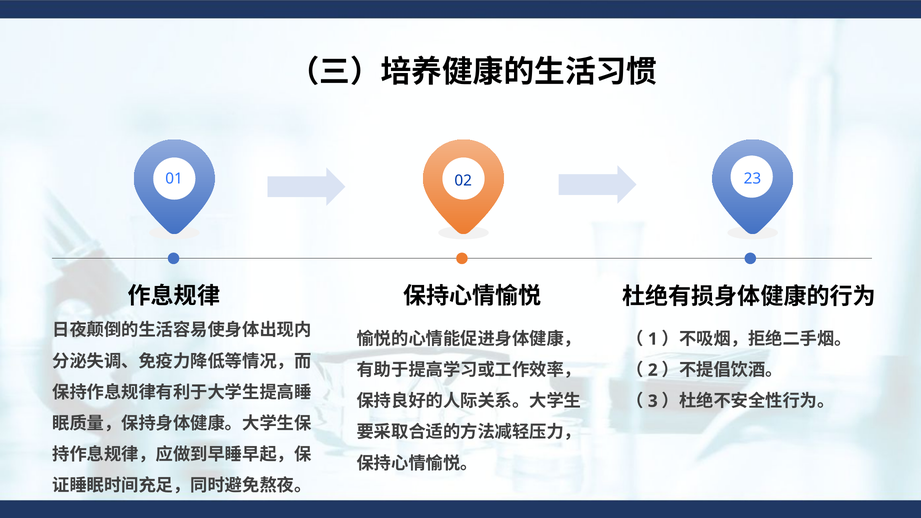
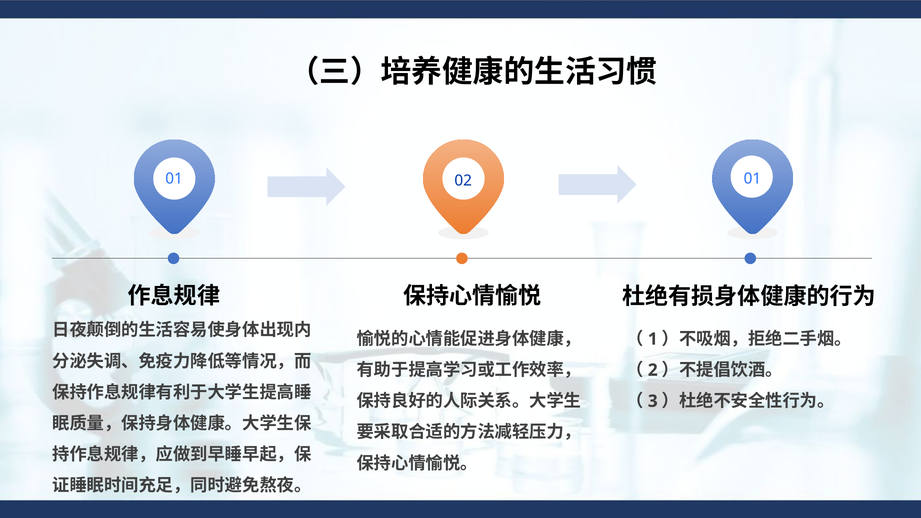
01 23: 23 -> 01 (752, 179)
